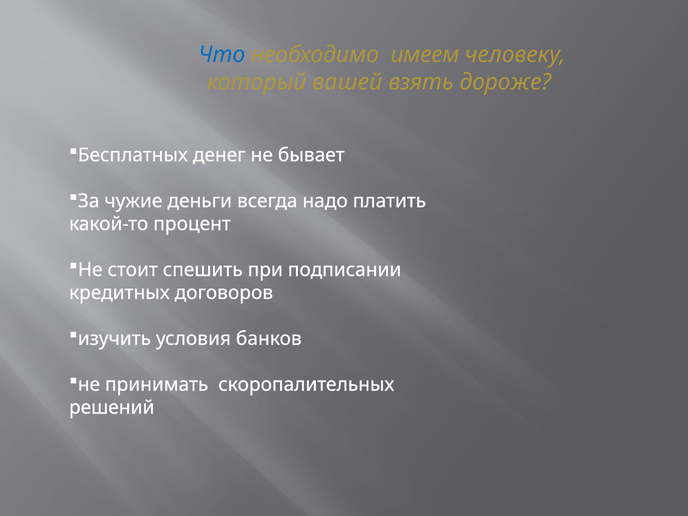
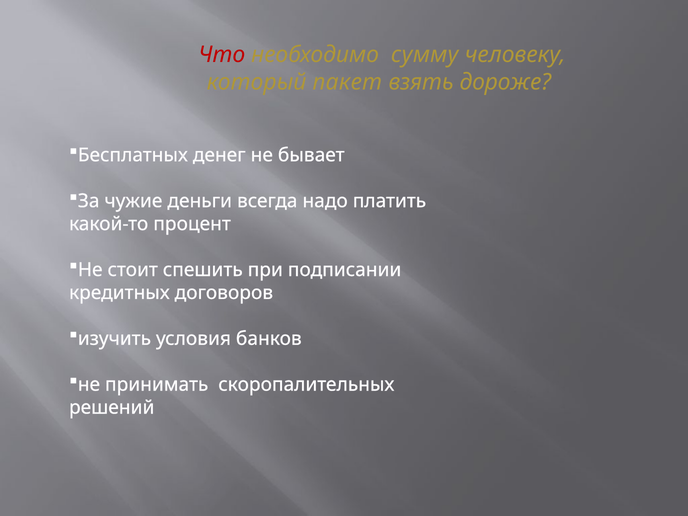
Что colour: blue -> red (222, 55)
имеем: имеем -> сумму (425, 55)
вашей: вашей -> пакет (347, 82)
